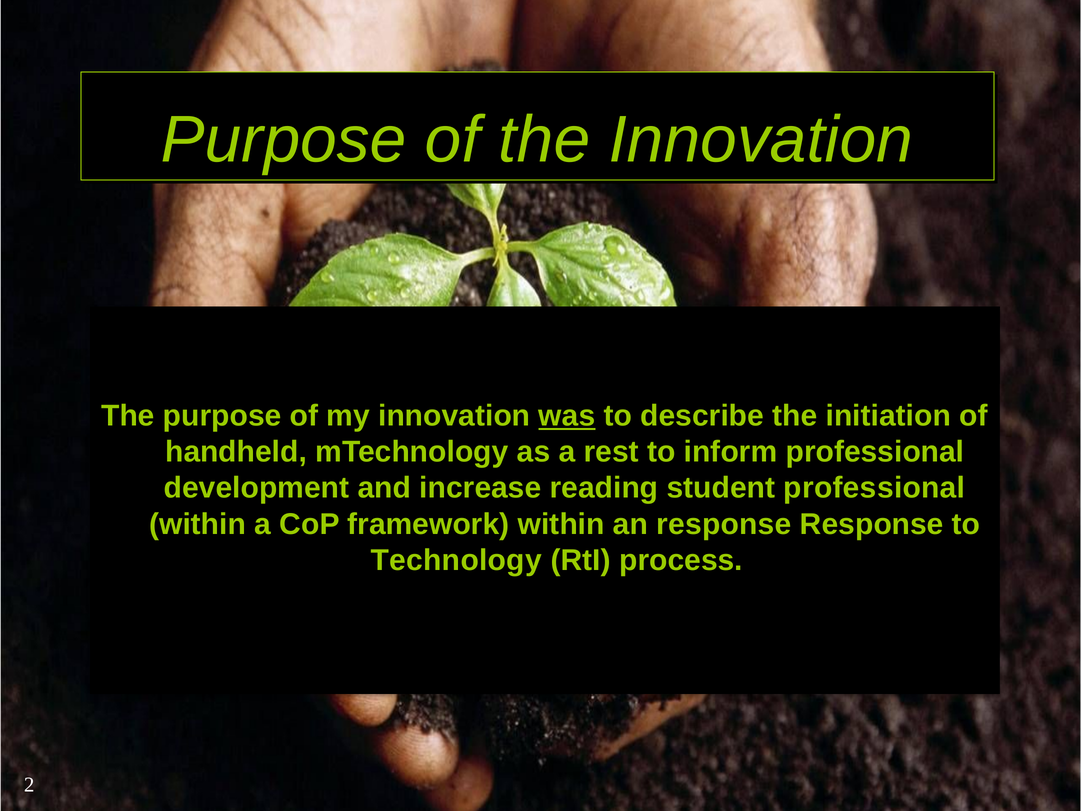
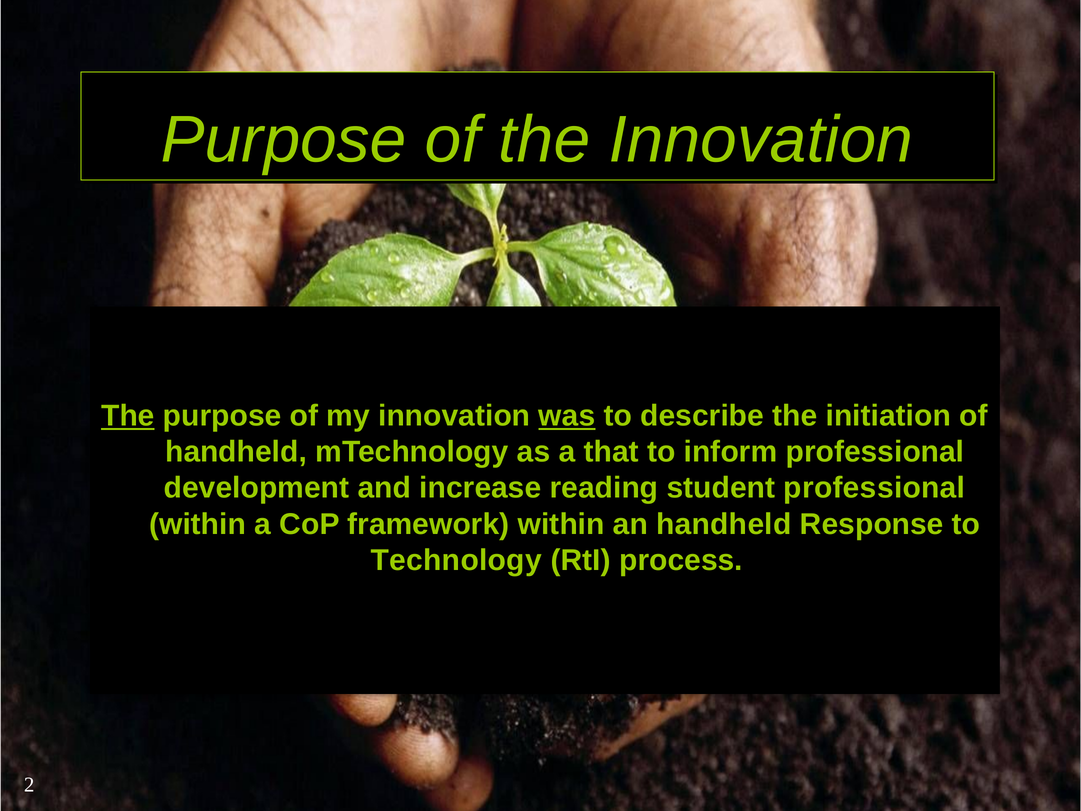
The underline: none -> present (128, 416)
rest: rest -> that (611, 452)
an response: response -> handheld (724, 524)
